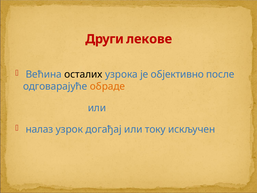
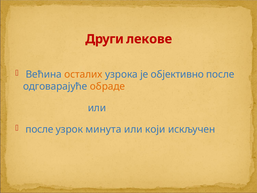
осталих colour: black -> orange (83, 74)
налаз: налаз -> после (39, 129)
догађај: догађај -> минута (104, 129)
току: току -> који (155, 129)
